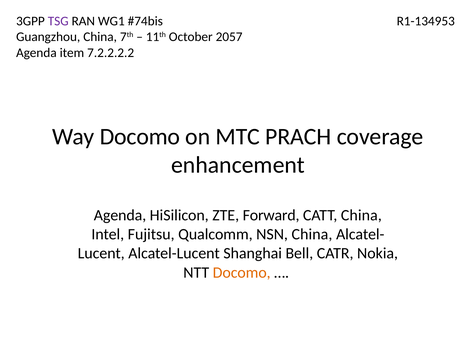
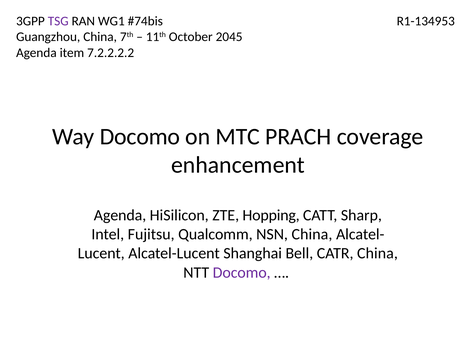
2057: 2057 -> 2045 (229, 37)
Forward: Forward -> Hopping (271, 215)
CATT China: China -> Sharp (361, 215)
CATR Nokia: Nokia -> China (377, 253)
Docomo colour: orange -> purple (242, 272)
